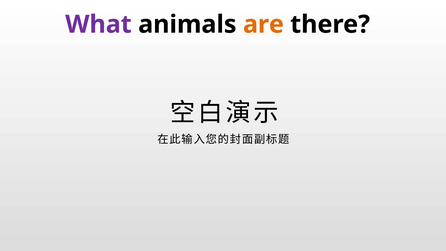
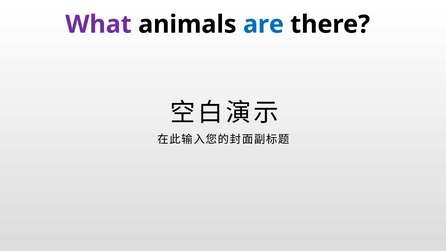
are colour: orange -> blue (263, 24)
